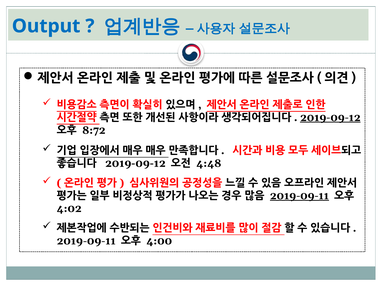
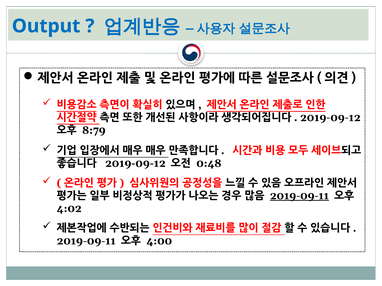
2019-09-12 underline: present -> none (330, 118)
8:72: 8:72 -> 8:79 (94, 131)
4:48: 4:48 -> 0:48 (209, 164)
